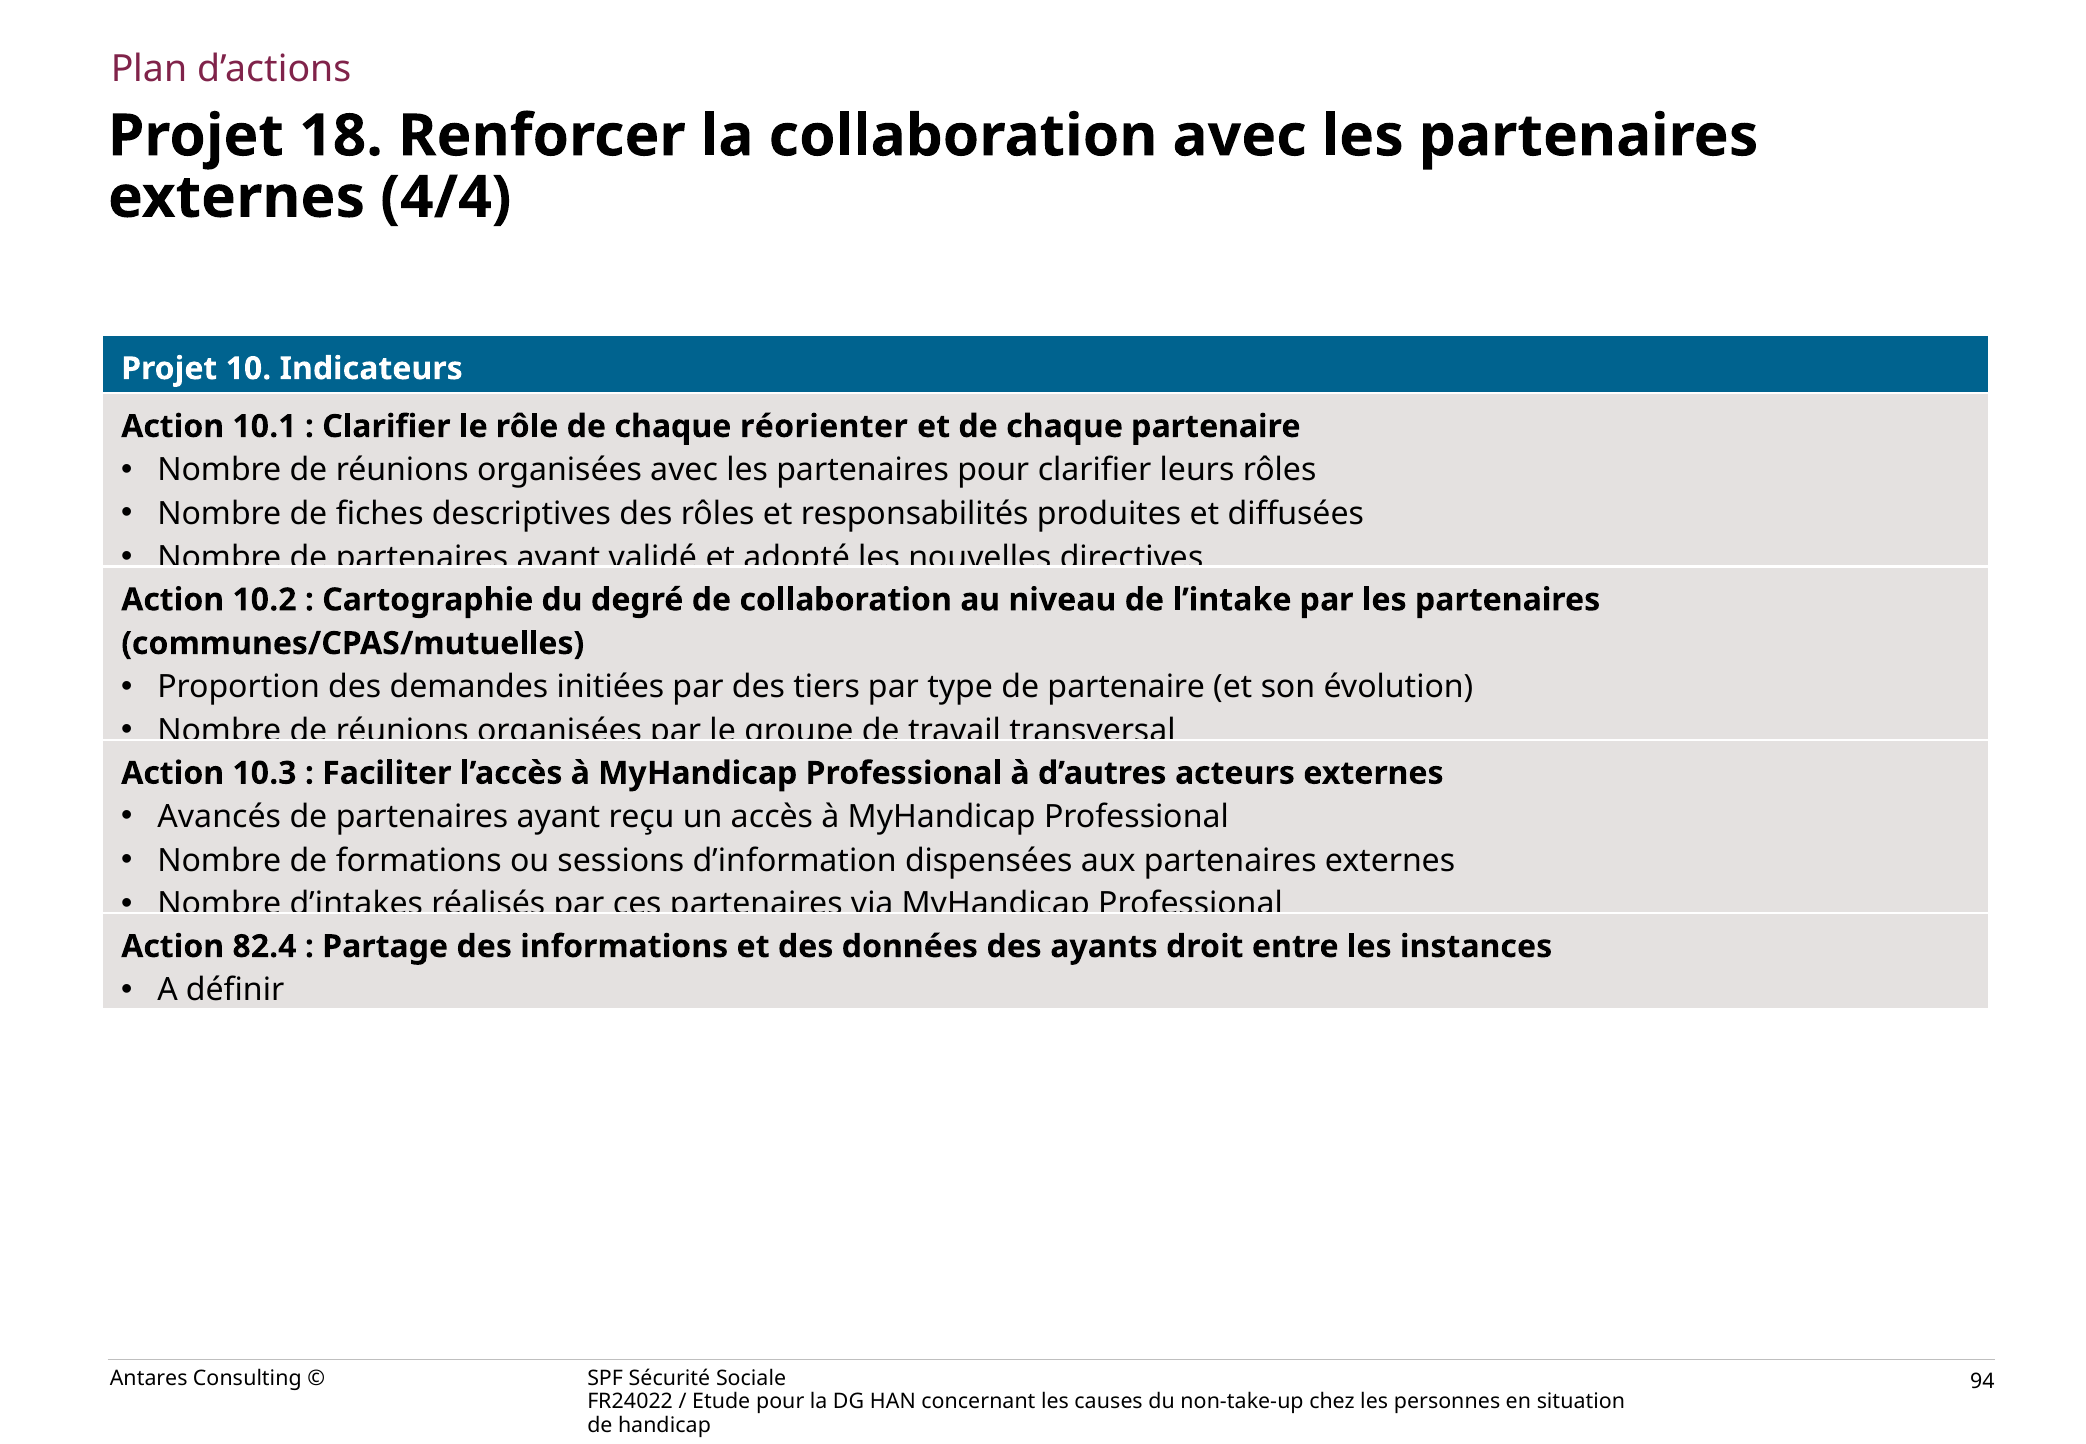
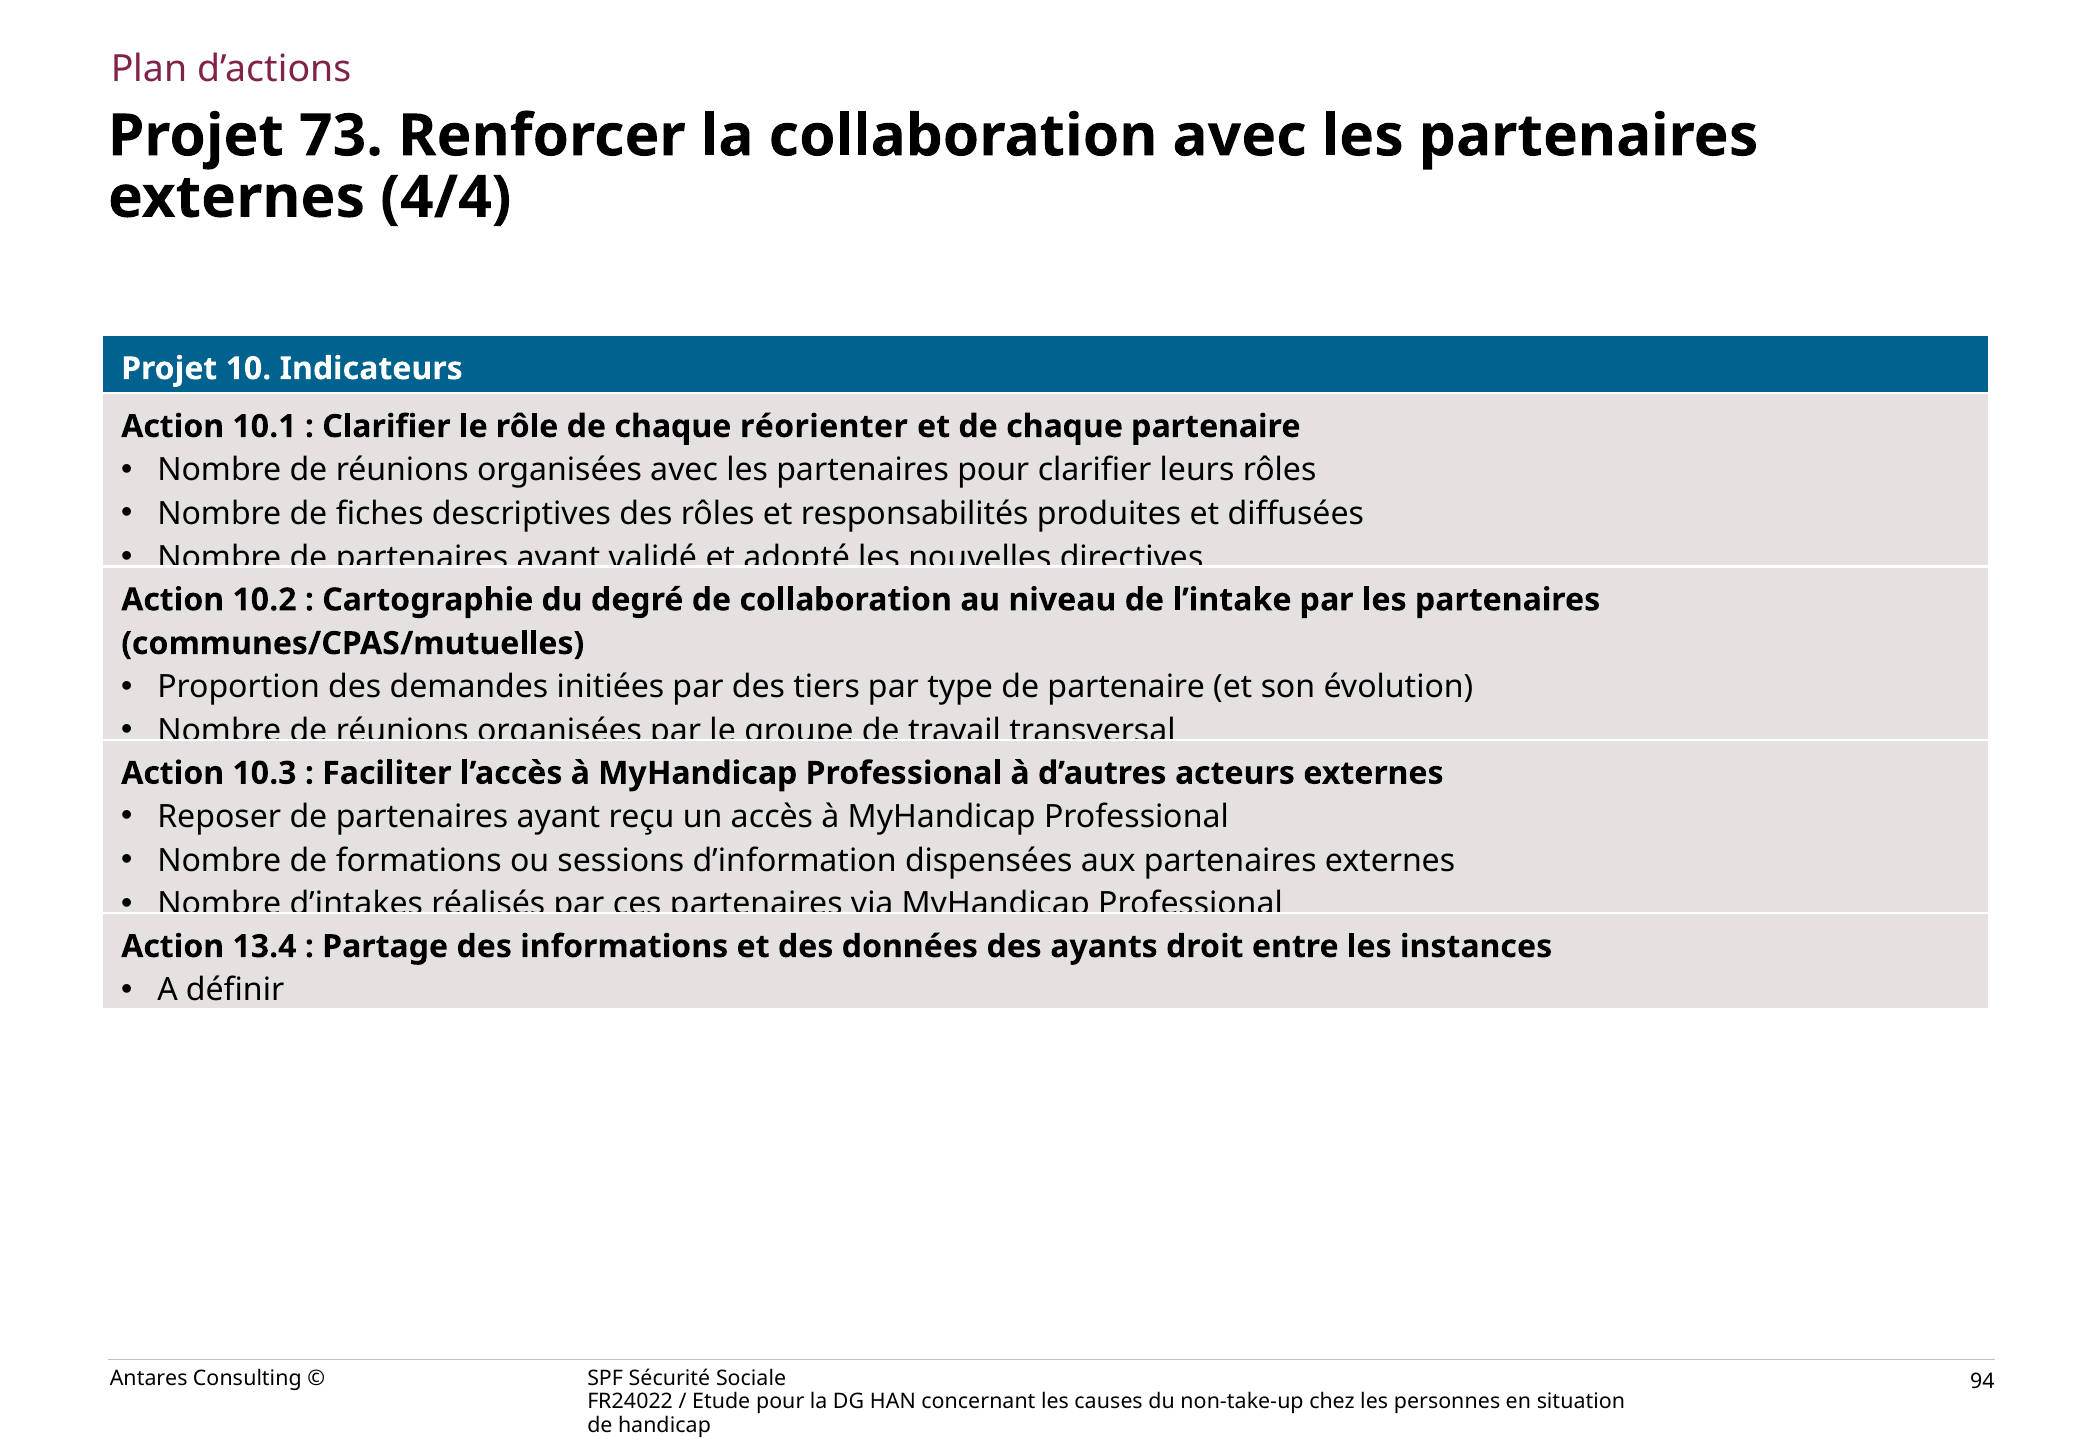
18: 18 -> 73 (341, 136)
Avancés: Avancés -> Reposer (219, 817)
82.4: 82.4 -> 13.4 (264, 947)
